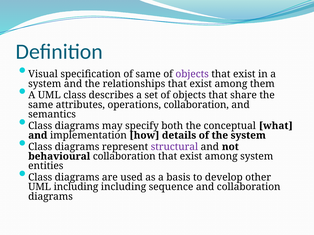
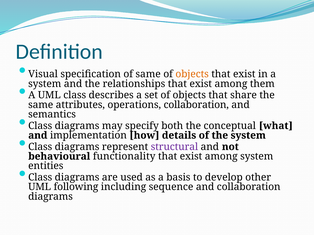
objects colour: purple -> orange (192, 74)
behavioural collaboration: collaboration -> functionality (124, 157)
UML including: including -> following (76, 187)
